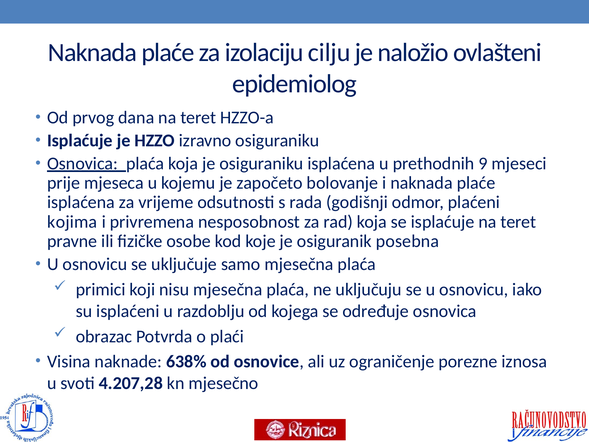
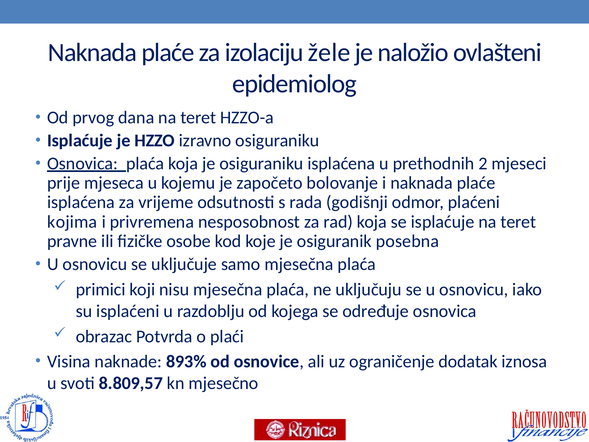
cilju: cilju -> žele (329, 52)
9: 9 -> 2 (483, 163)
638%: 638% -> 893% (186, 361)
porezne: porezne -> dodatak (468, 361)
4.207,28: 4.207,28 -> 8.809,57 (131, 383)
